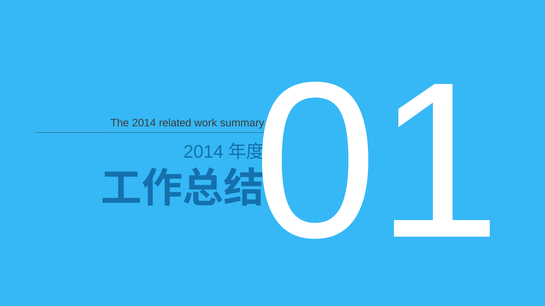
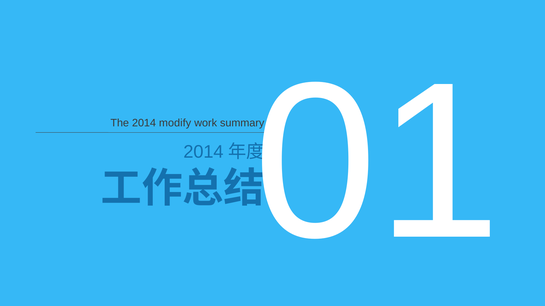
related: related -> modify (175, 123)
